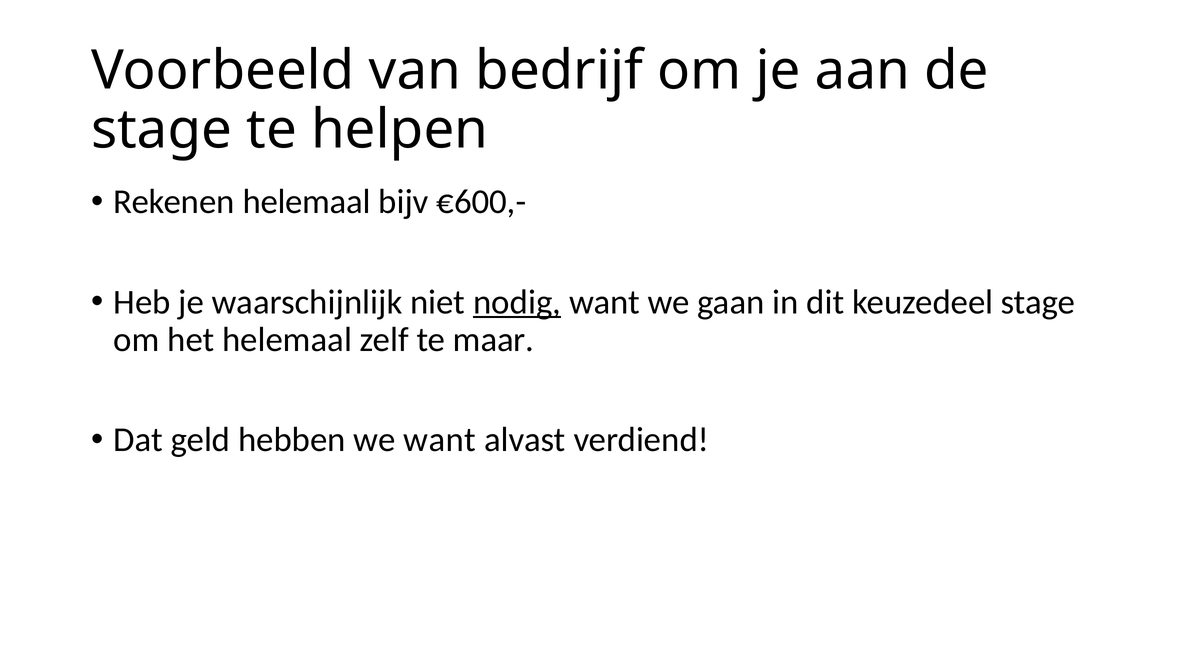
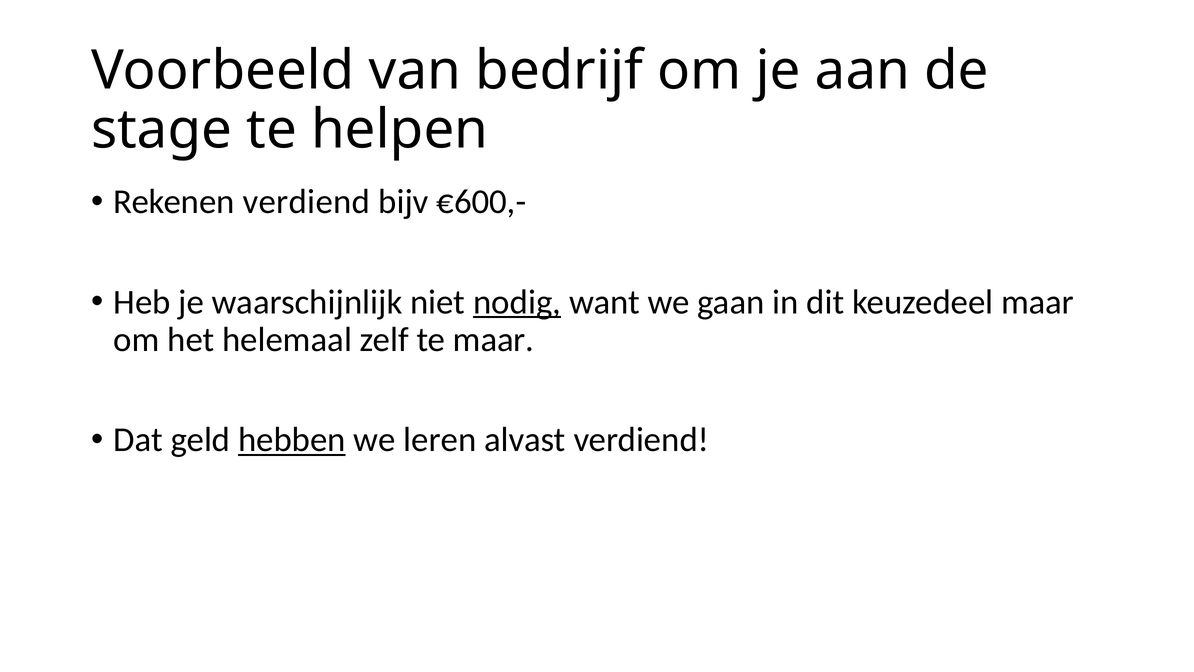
Rekenen helemaal: helemaal -> verdiend (306, 202)
keuzedeel stage: stage -> maar (1038, 302)
hebben underline: none -> present (292, 440)
we want: want -> leren (440, 440)
